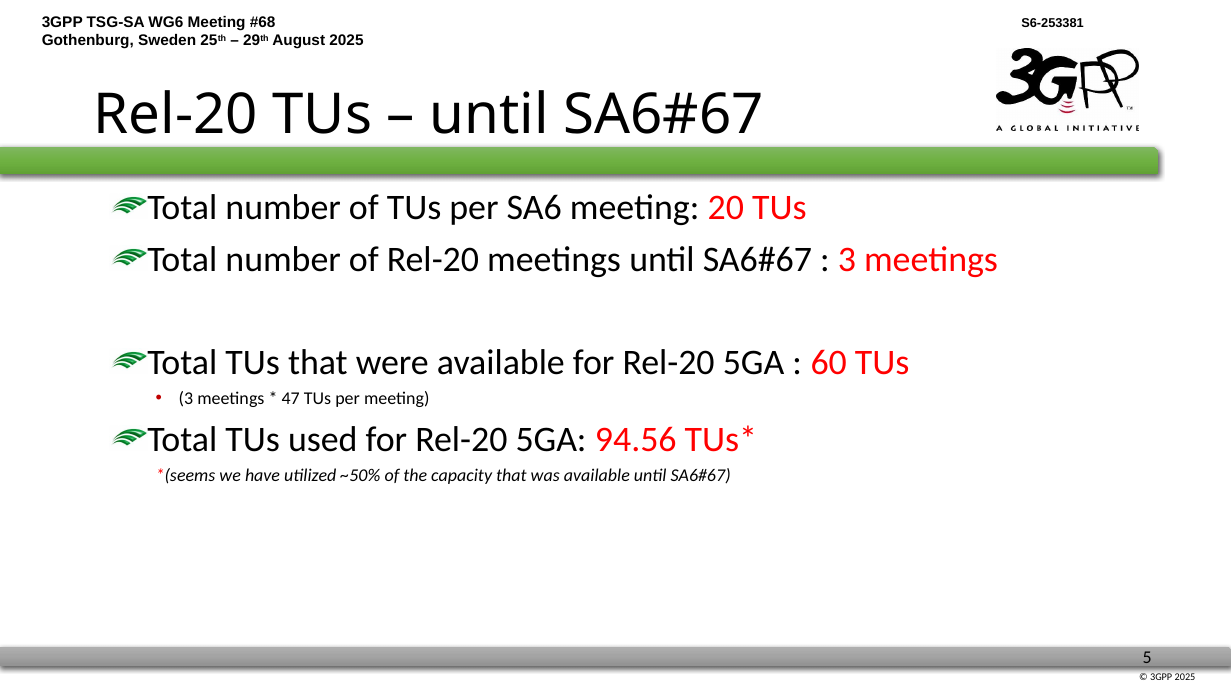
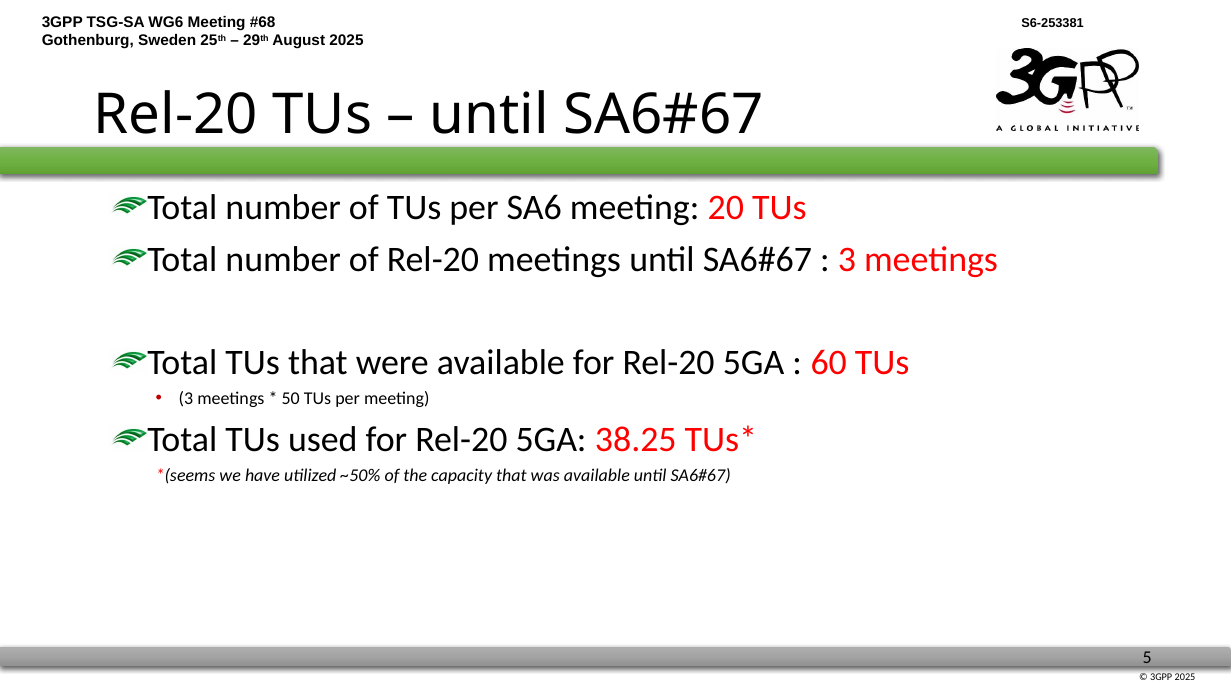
47: 47 -> 50 (291, 399)
94.56: 94.56 -> 38.25 (636, 440)
